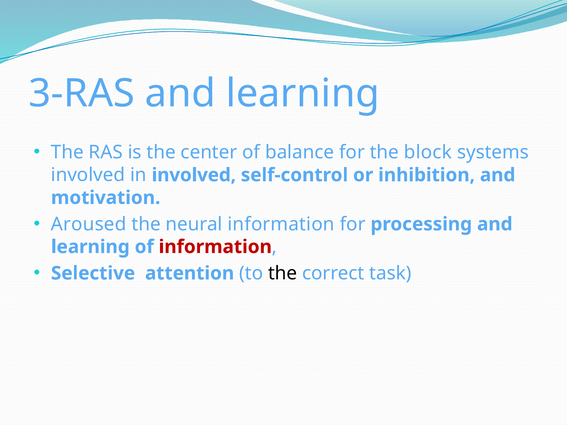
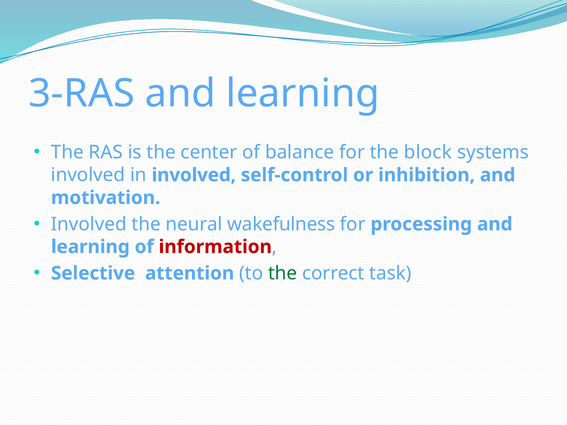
Aroused: Aroused -> Involved (89, 224)
neural information: information -> wakefulness (281, 224)
the colour: black -> green (283, 273)
